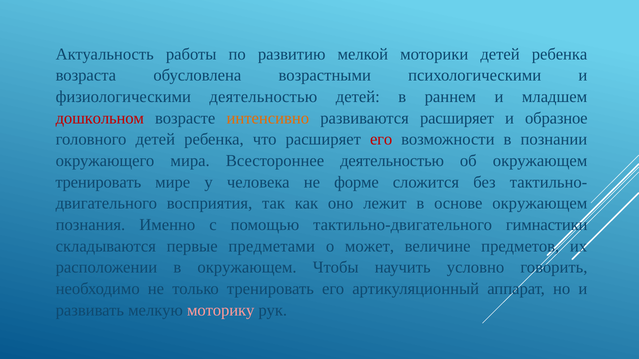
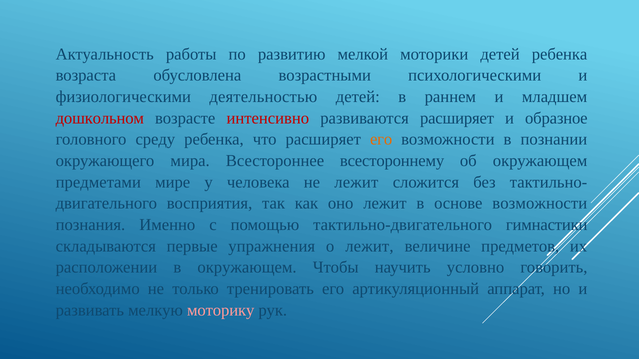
интенсивно colour: orange -> red (268, 118)
головного детей: детей -> среду (155, 140)
его colour: red -> orange (381, 140)
Всестороннее деятельностью: деятельностью -> всестороннему (392, 161)
тренировать: тренировать -> предметами (98, 182)
не форме: форме -> лежит (356, 182)
основе окружающем: окружающем -> возможности (540, 204)
предметами: предметами -> упражнения (272, 246)
о может: может -> лежит (369, 246)
